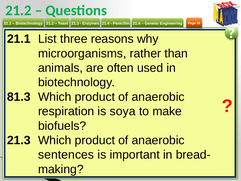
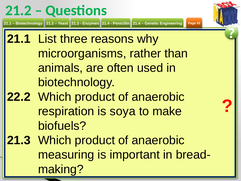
81.3: 81.3 -> 22.2 (19, 97)
sentences: sentences -> measuring (66, 155)
